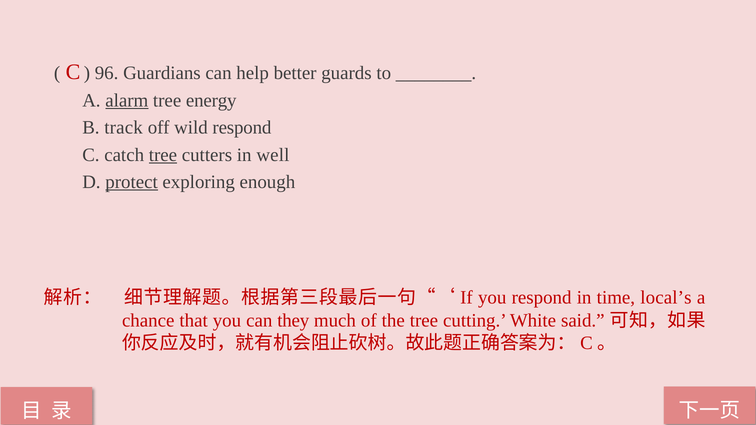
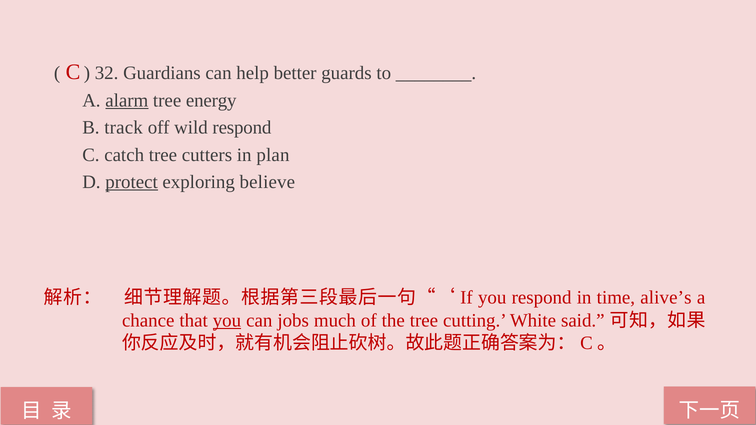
96: 96 -> 32 (107, 73)
tree underline: present -> none (163, 155)
well: well -> plan (273, 155)
enough: enough -> believe (267, 182)
local’s: local’s -> alive’s (666, 298)
you underline: none -> present (227, 321)
they: they -> jobs (293, 321)
